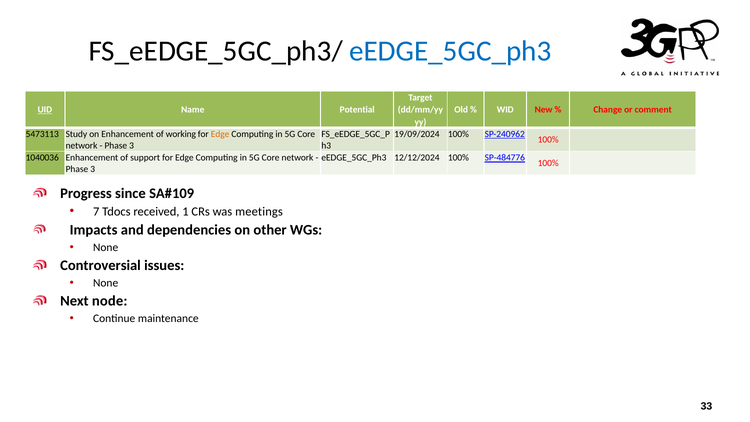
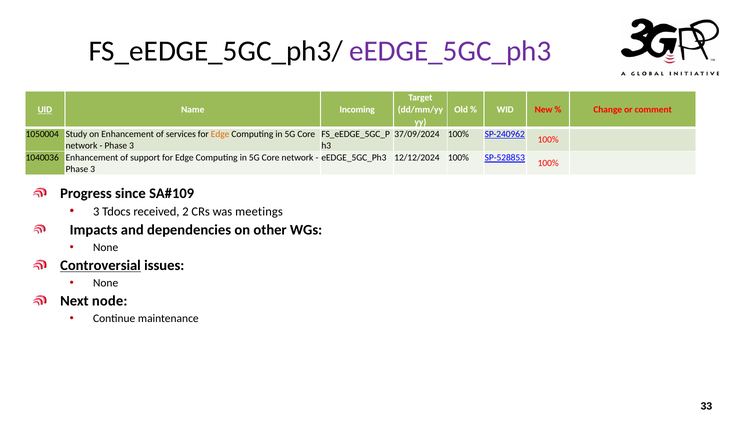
eEDGE_5GC_ph3 colour: blue -> purple (450, 51)
Potential: Potential -> Incoming (357, 110)
5473113: 5473113 -> 1050004 (42, 134)
working: working -> services (181, 134)
19/09/2024: 19/09/2024 -> 37/09/2024 (417, 134)
SP-484776: SP-484776 -> SP-528853 (505, 158)
7: 7 -> 3 (96, 211)
1: 1 -> 2 (185, 211)
Controversial underline: none -> present (101, 265)
